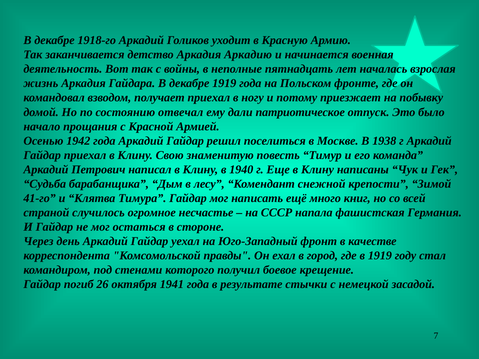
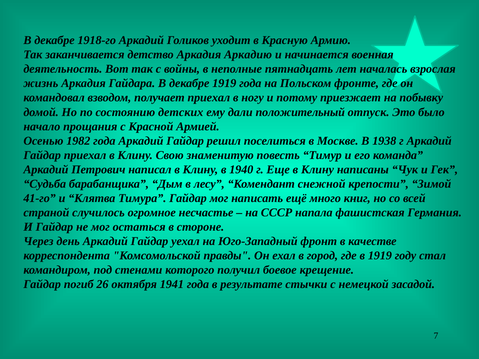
отвечал: отвечал -> детских (181, 112)
патриотическое: патриотическое -> положительный (300, 112)
1942: 1942 -> 1982 (78, 141)
